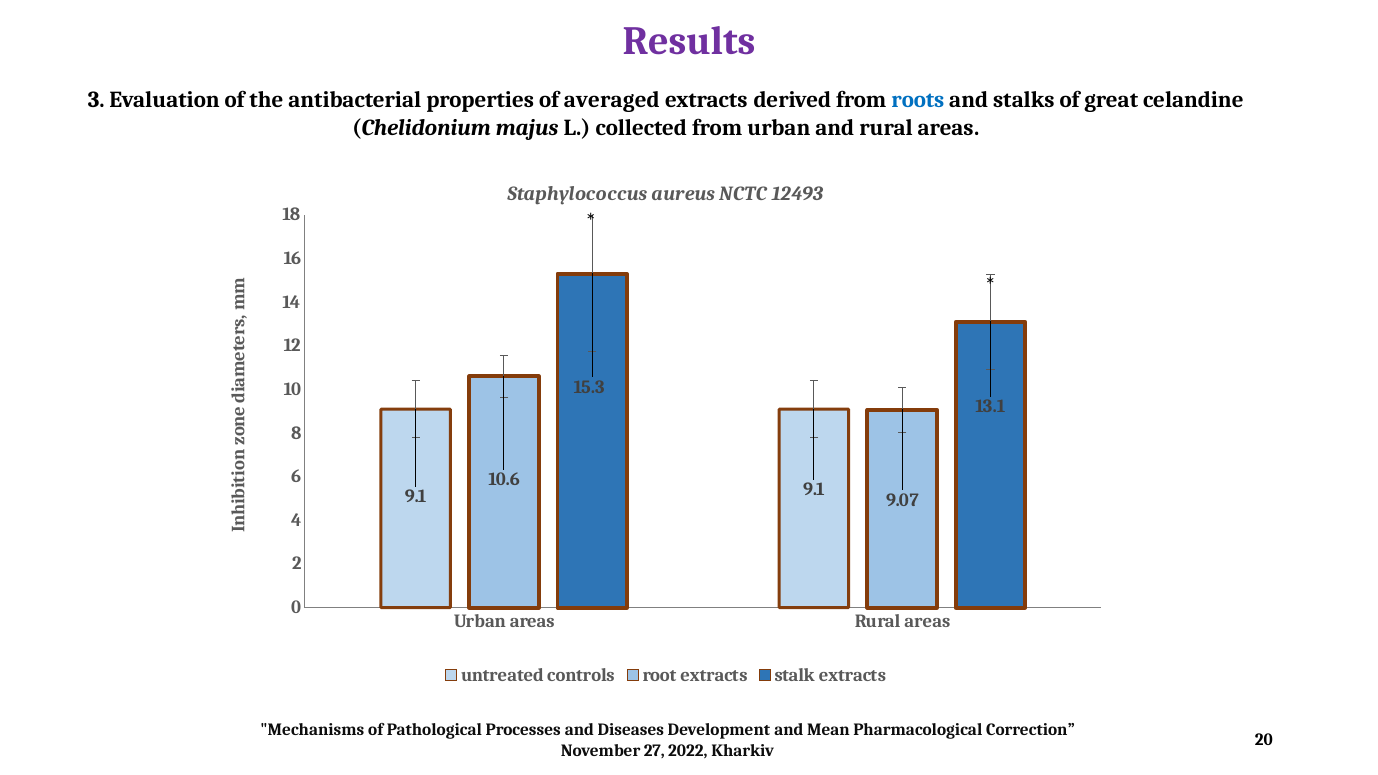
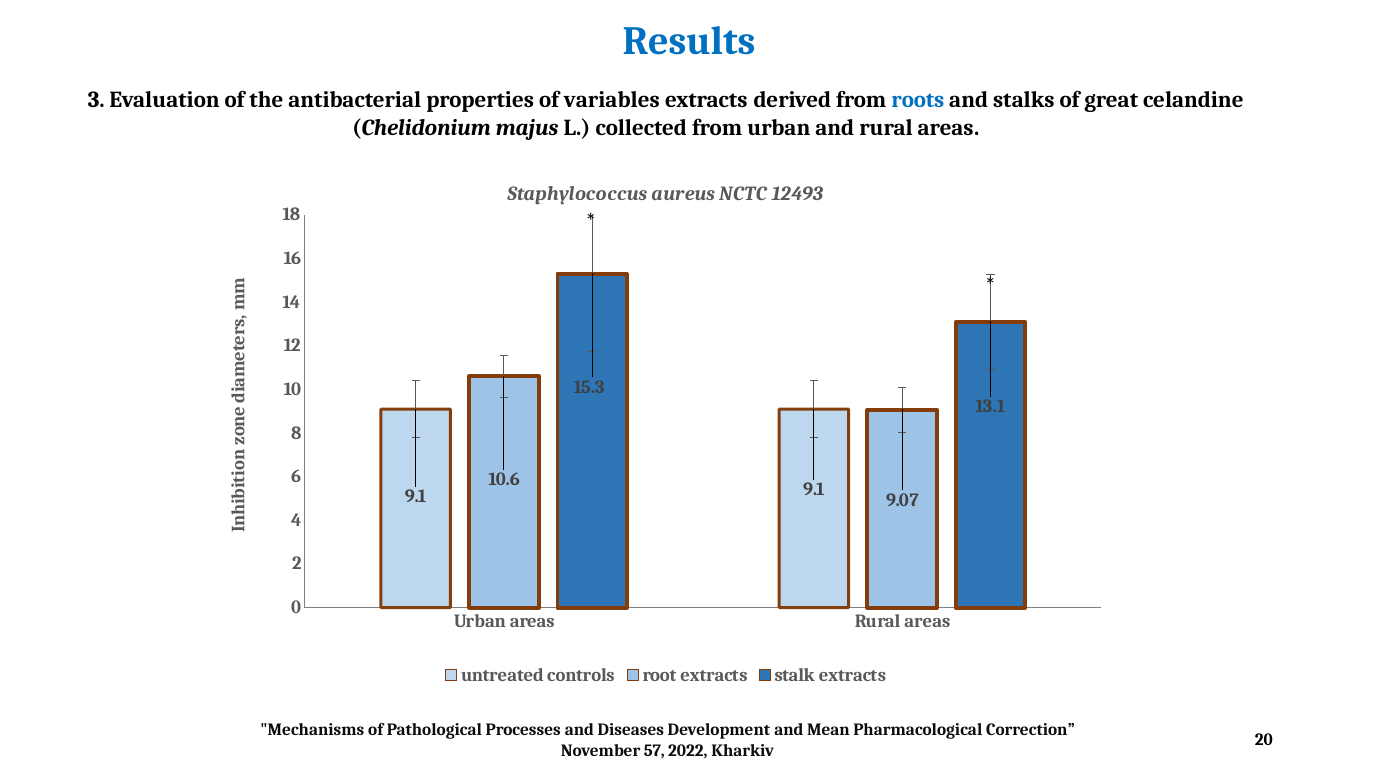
Results colour: purple -> blue (689, 42)
averaged: averaged -> variables (612, 100)
27: 27 -> 57 (654, 751)
